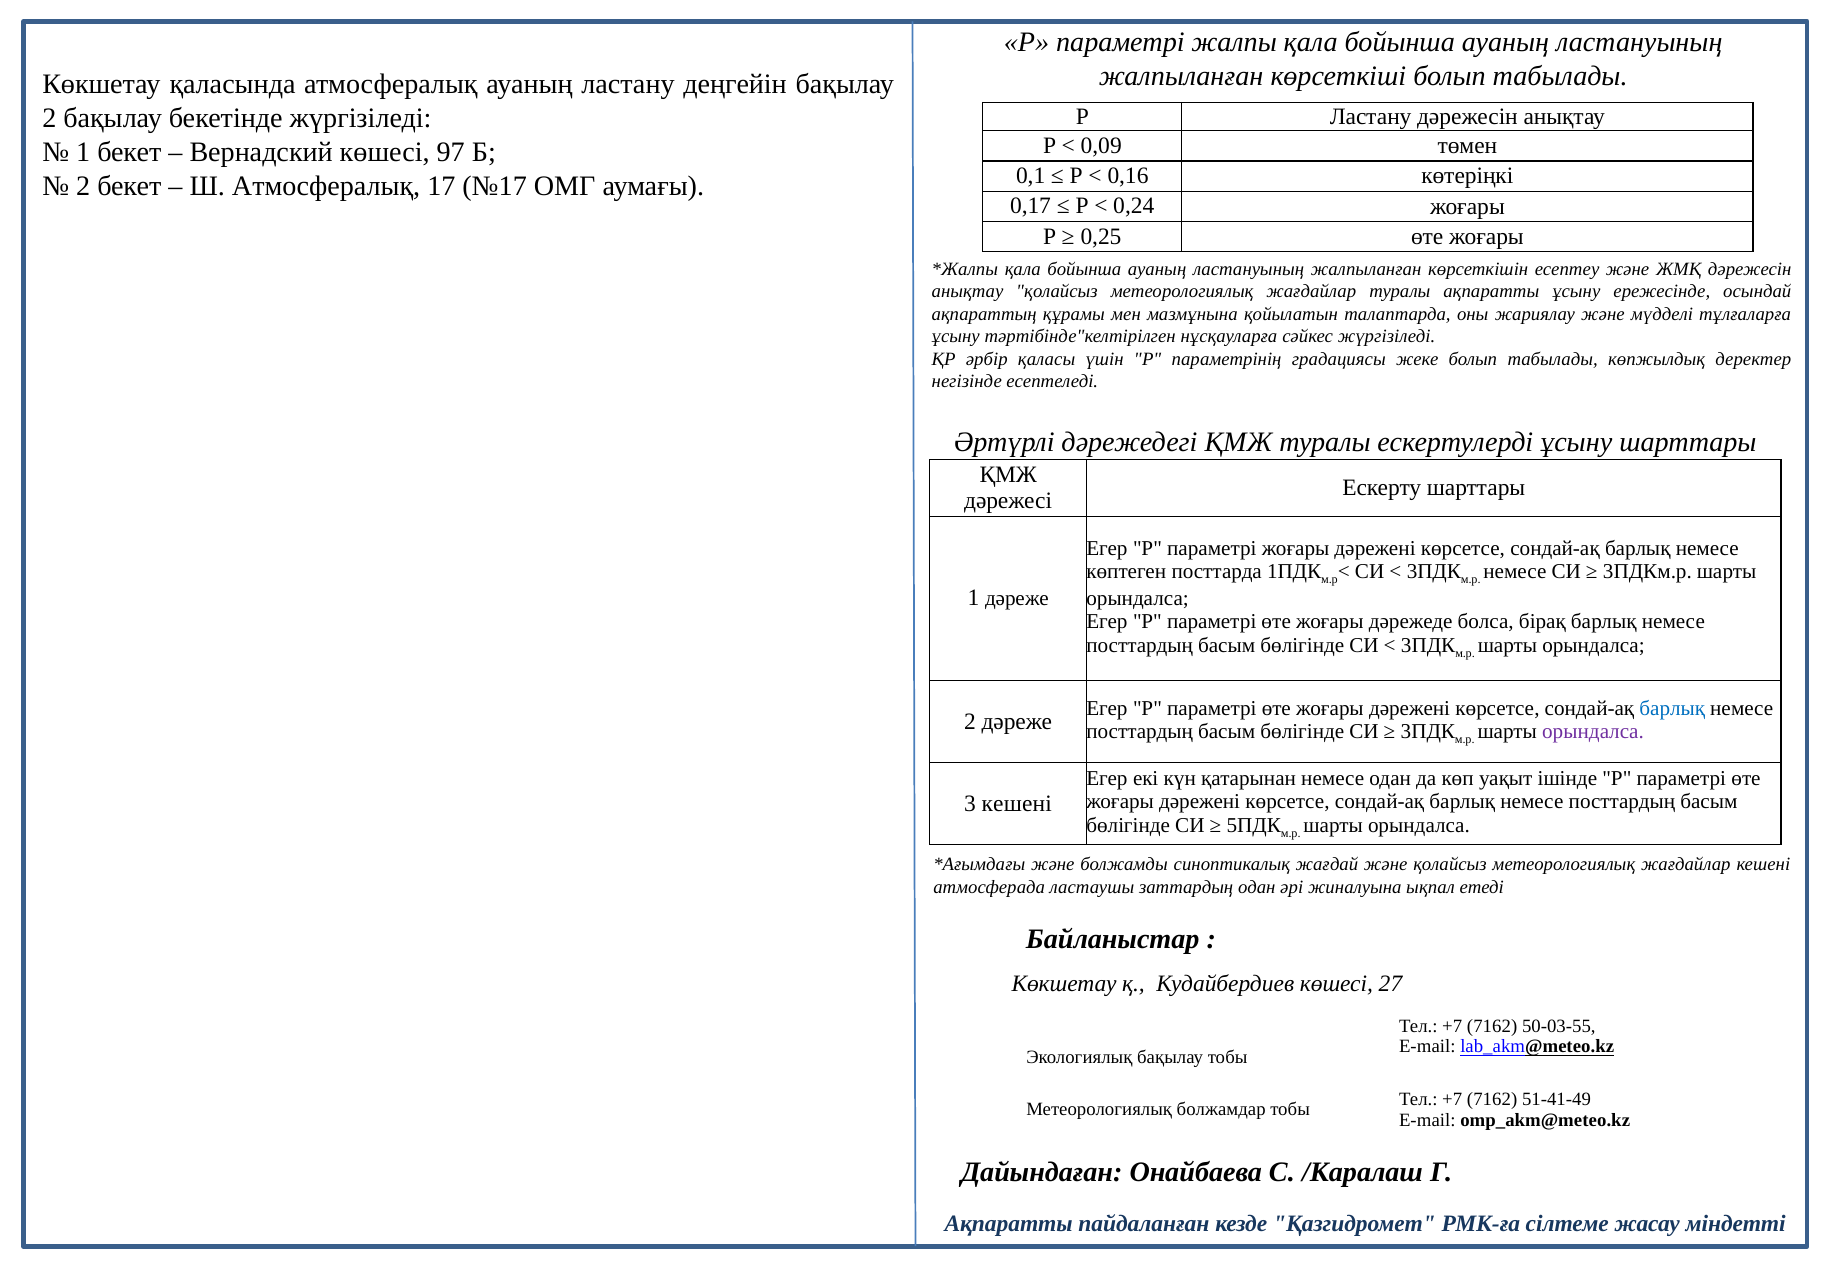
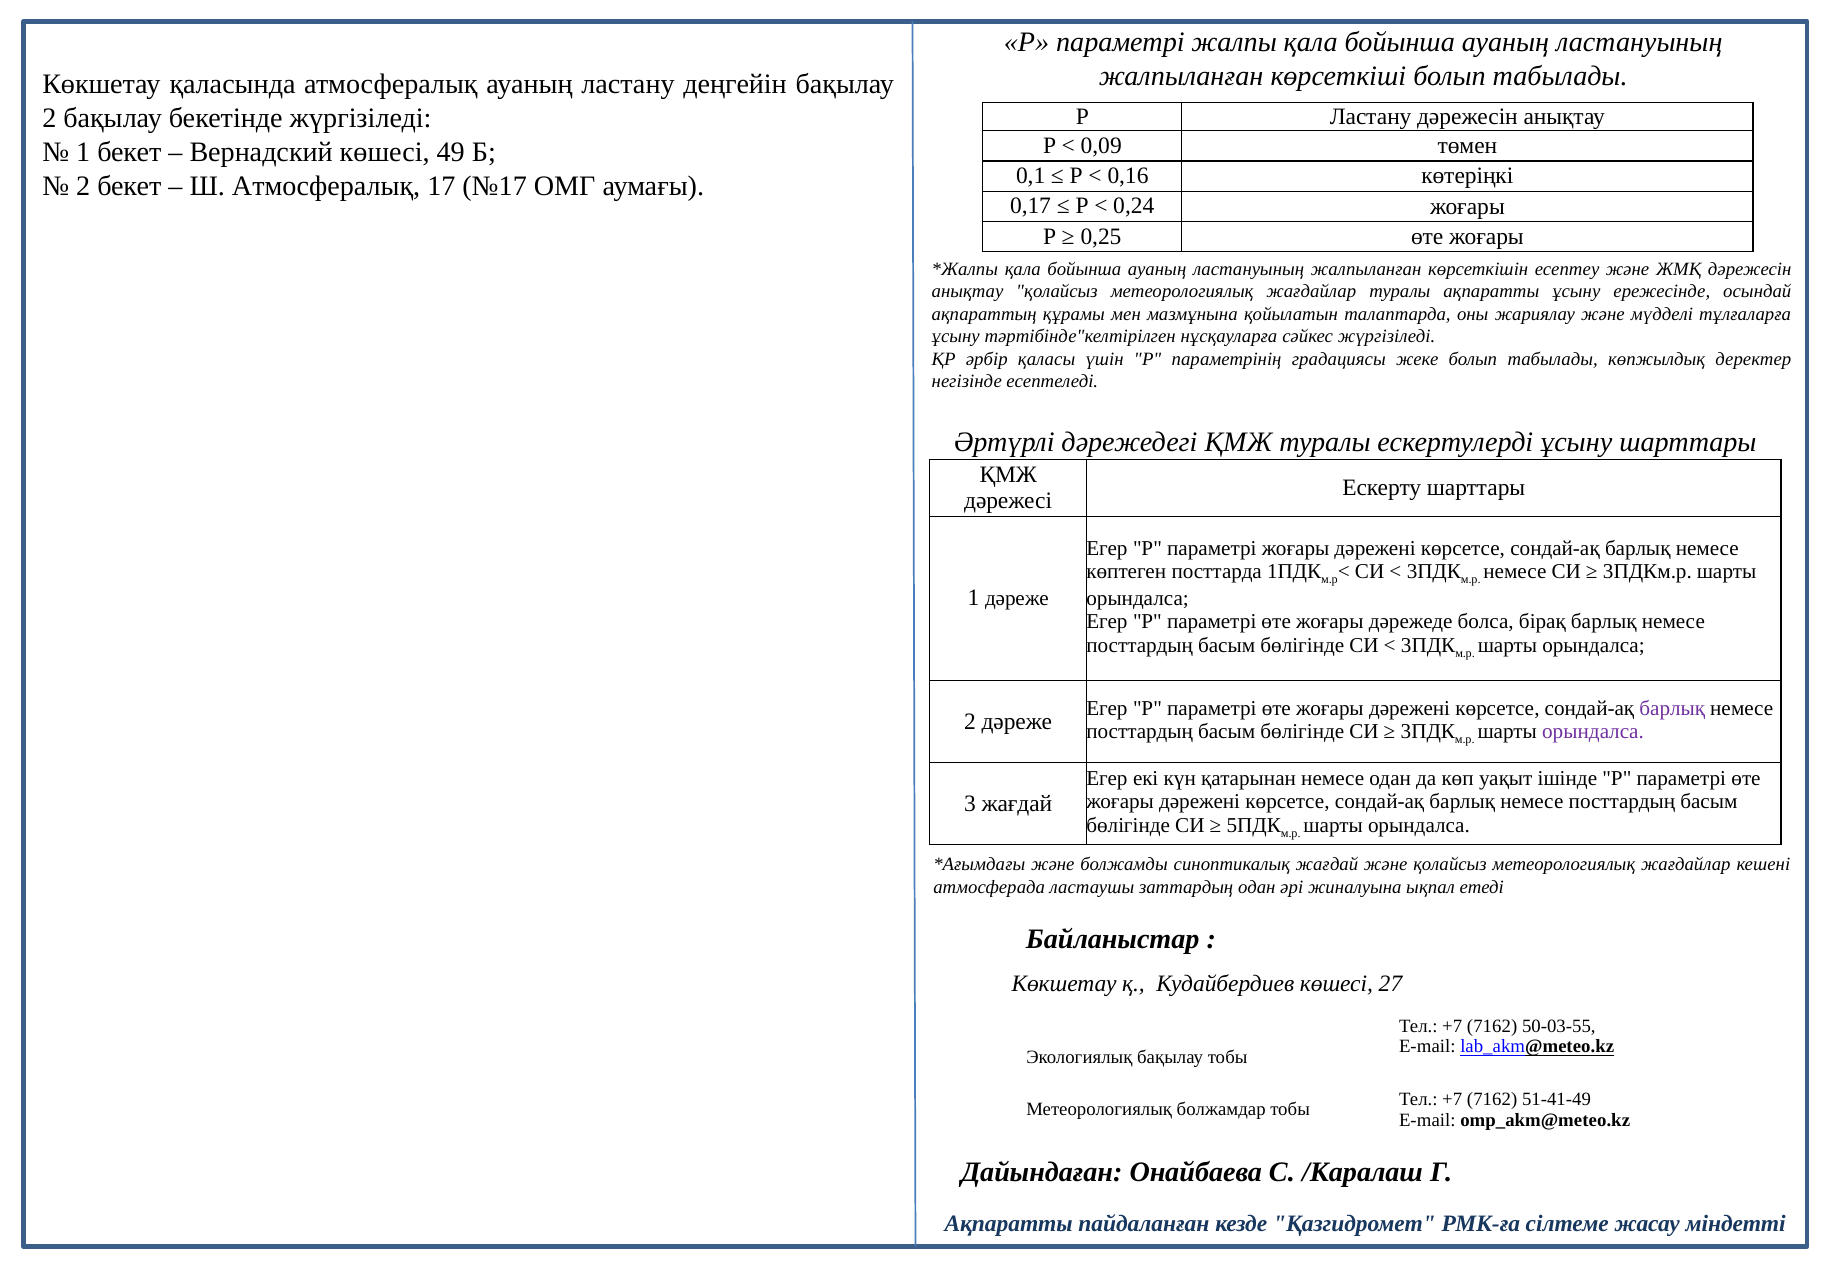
97: 97 -> 49 (451, 152)
барлық colour: blue -> purple (1672, 708)
3 кешені: кешені -> жағдай (1017, 803)
